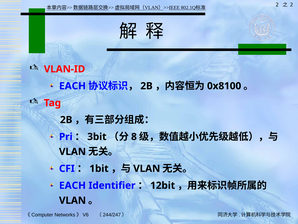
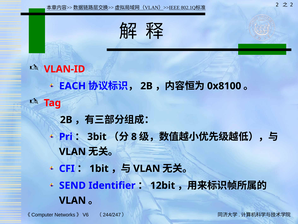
EACH: EACH -> SEND (72, 185)
